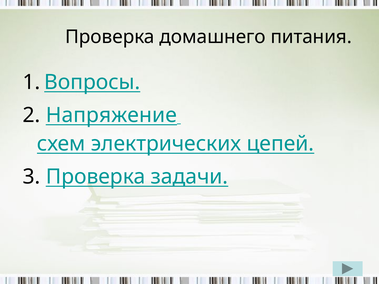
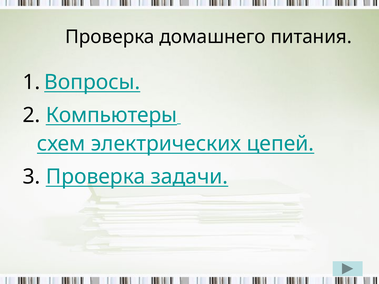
Напряжение: Напряжение -> Компьютеры (111, 115)
